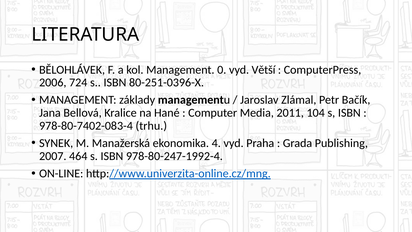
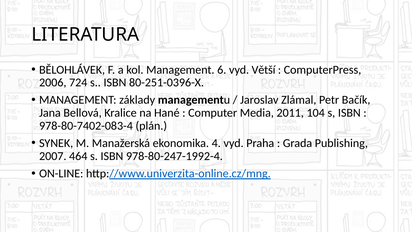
0: 0 -> 6 (222, 70)
trhu: trhu -> plán (151, 126)
